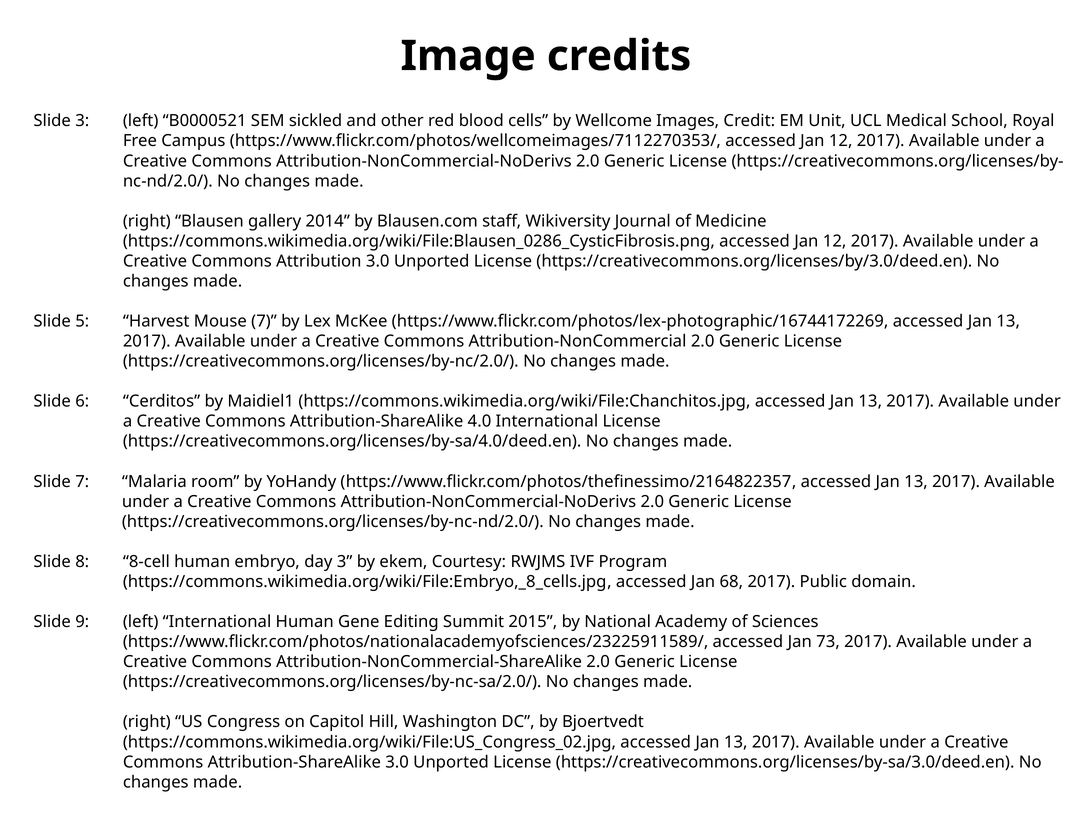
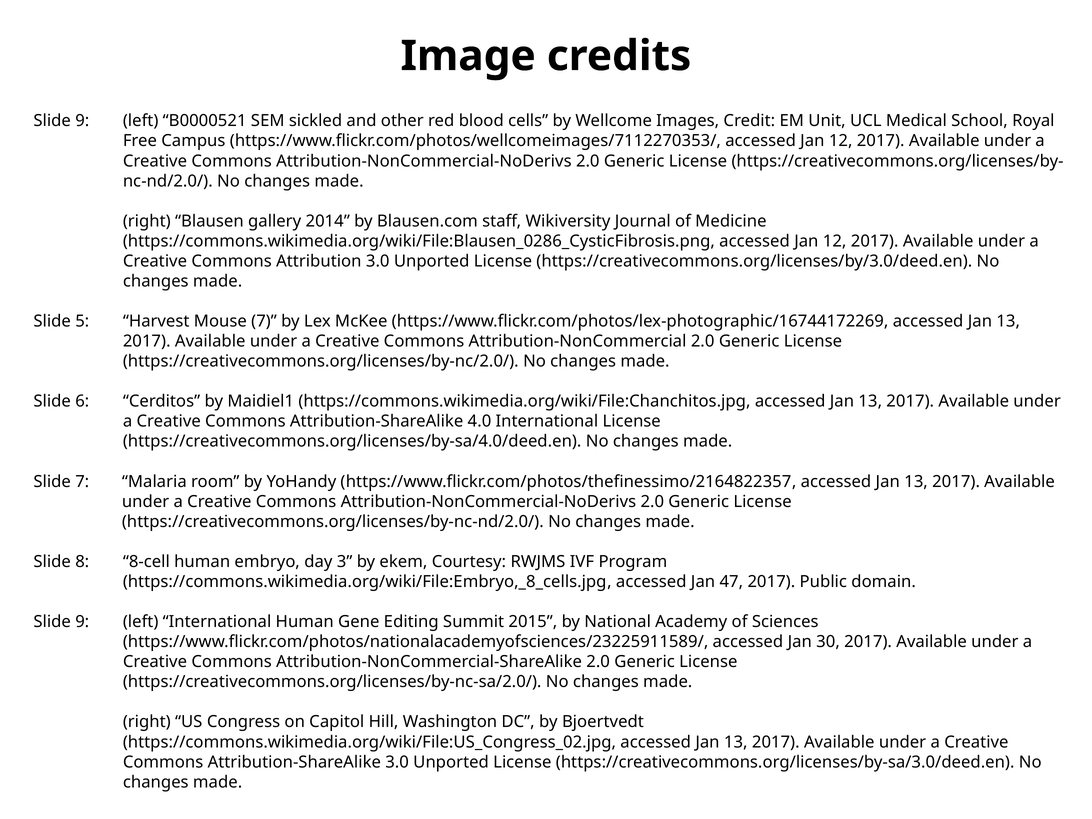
3: 3 -> 9 (82, 121)
68: 68 -> 47 (731, 582)
73: 73 -> 30 (828, 642)
